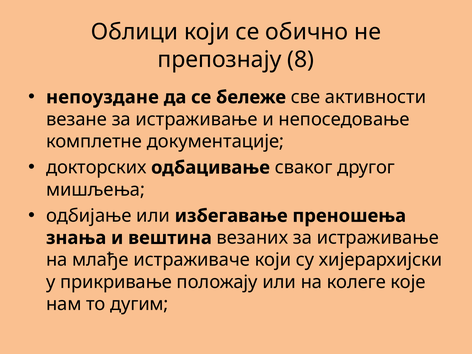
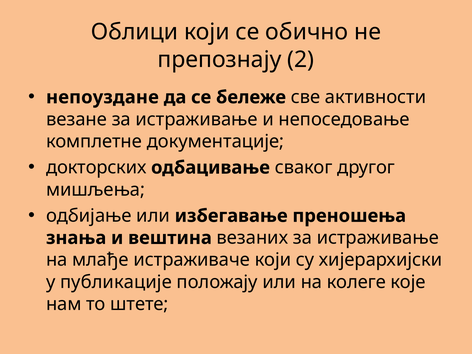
8: 8 -> 2 (301, 59)
прикривање: прикривање -> публикације (116, 282)
дугим: дугим -> штете (139, 304)
